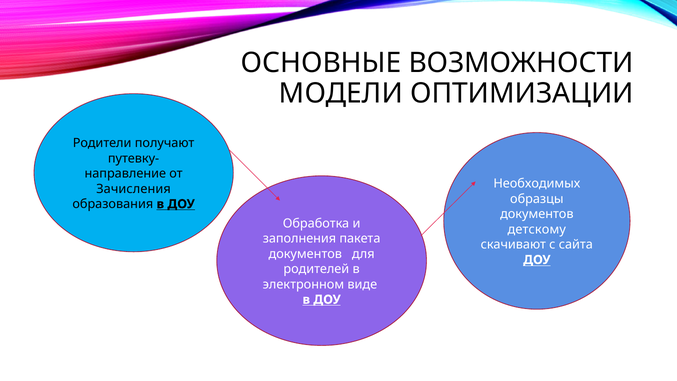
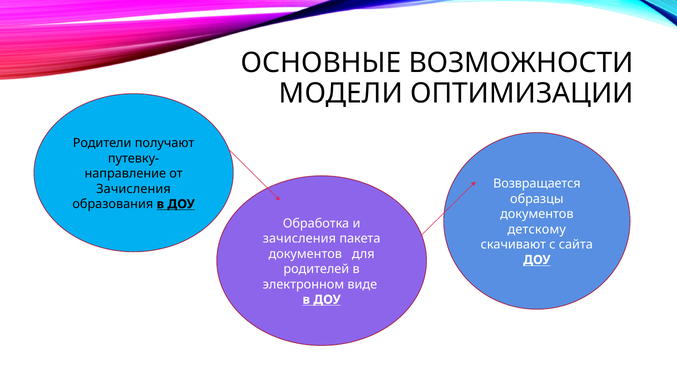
Необходимых: Необходимых -> Возвращается (537, 184)
заполнения: заполнения -> зачисления (299, 239)
